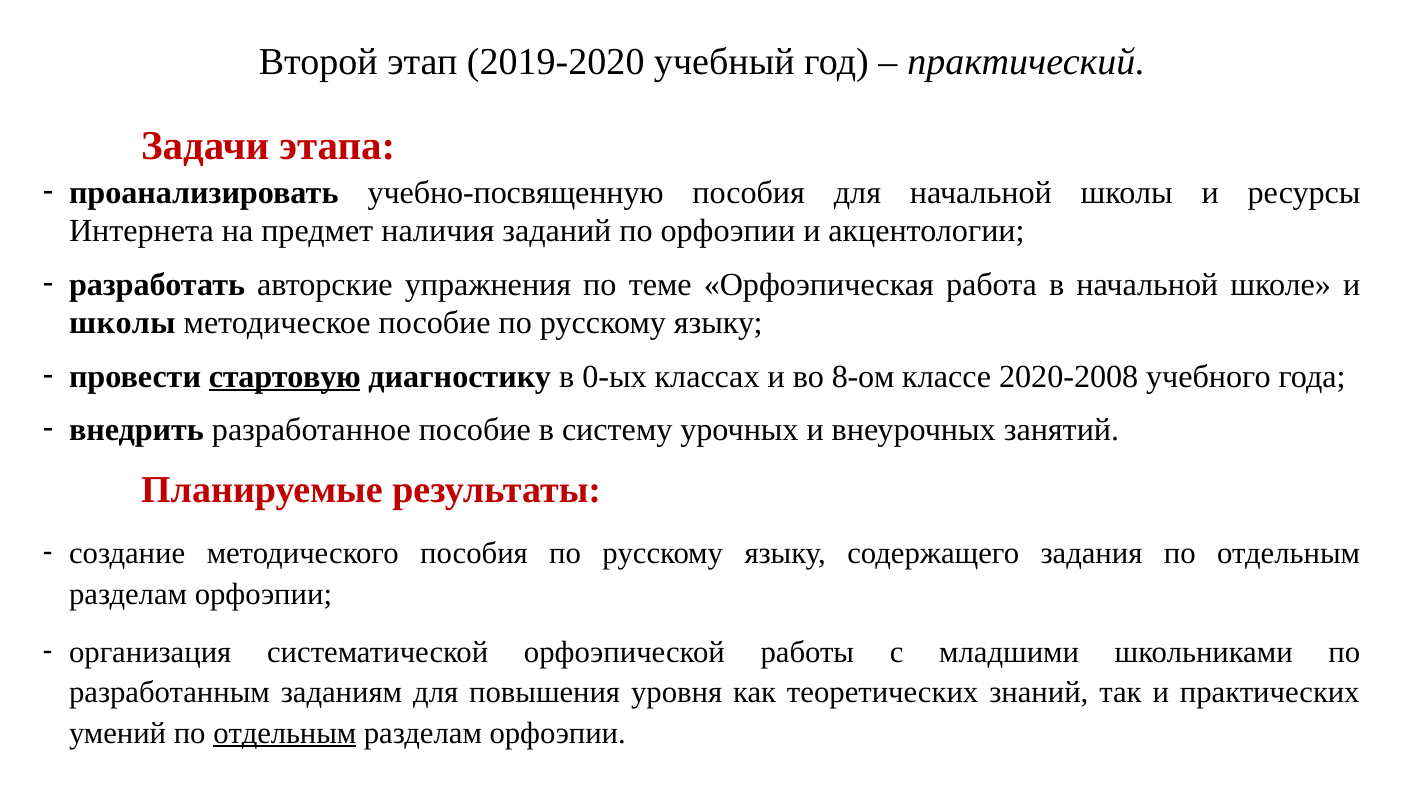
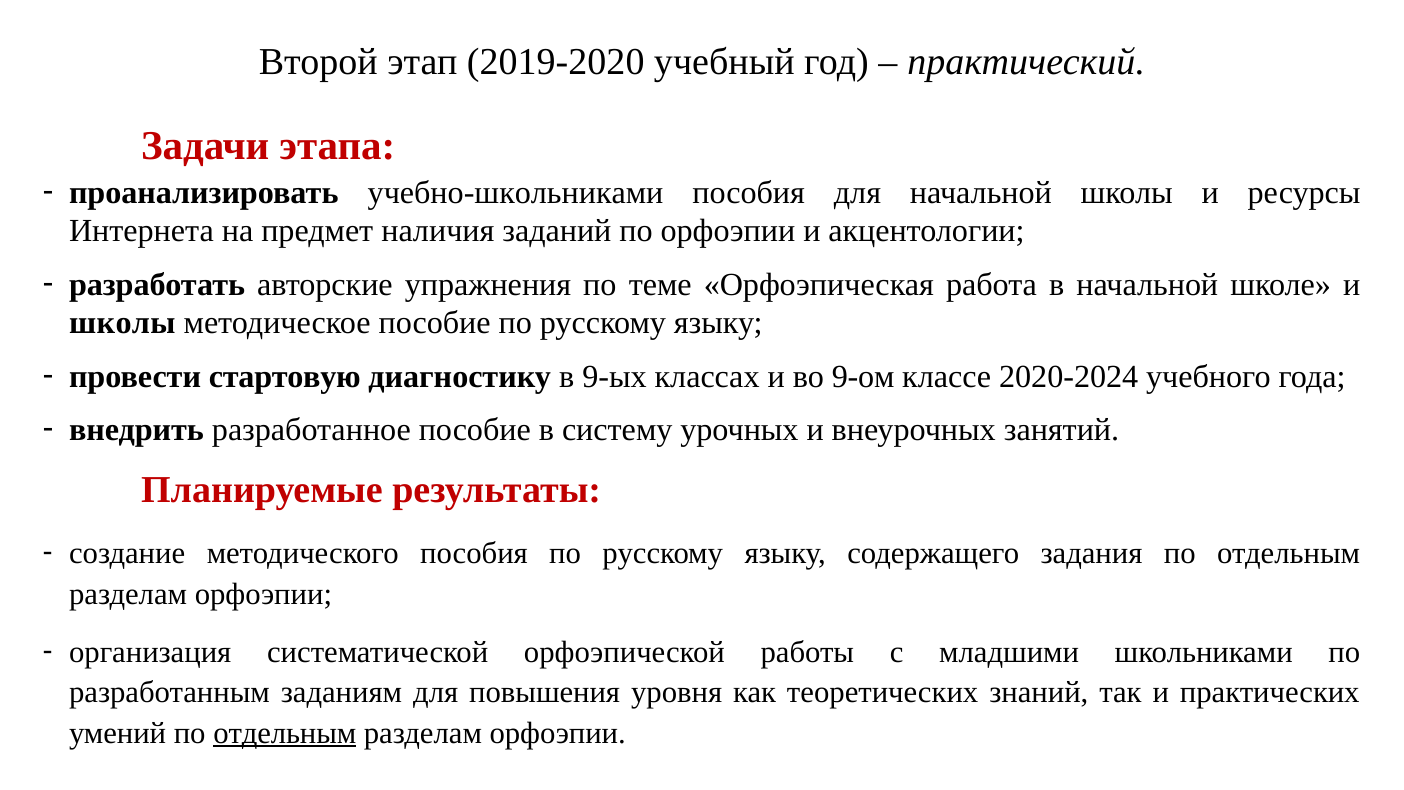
учебно-посвященную: учебно-посвященную -> учебно-школьниками (516, 193)
стартовую underline: present -> none (285, 376)
0-ых: 0-ых -> 9-ых (615, 376)
8-ом: 8-ом -> 9-ом (863, 376)
2020-2008: 2020-2008 -> 2020-2024 (1069, 376)
